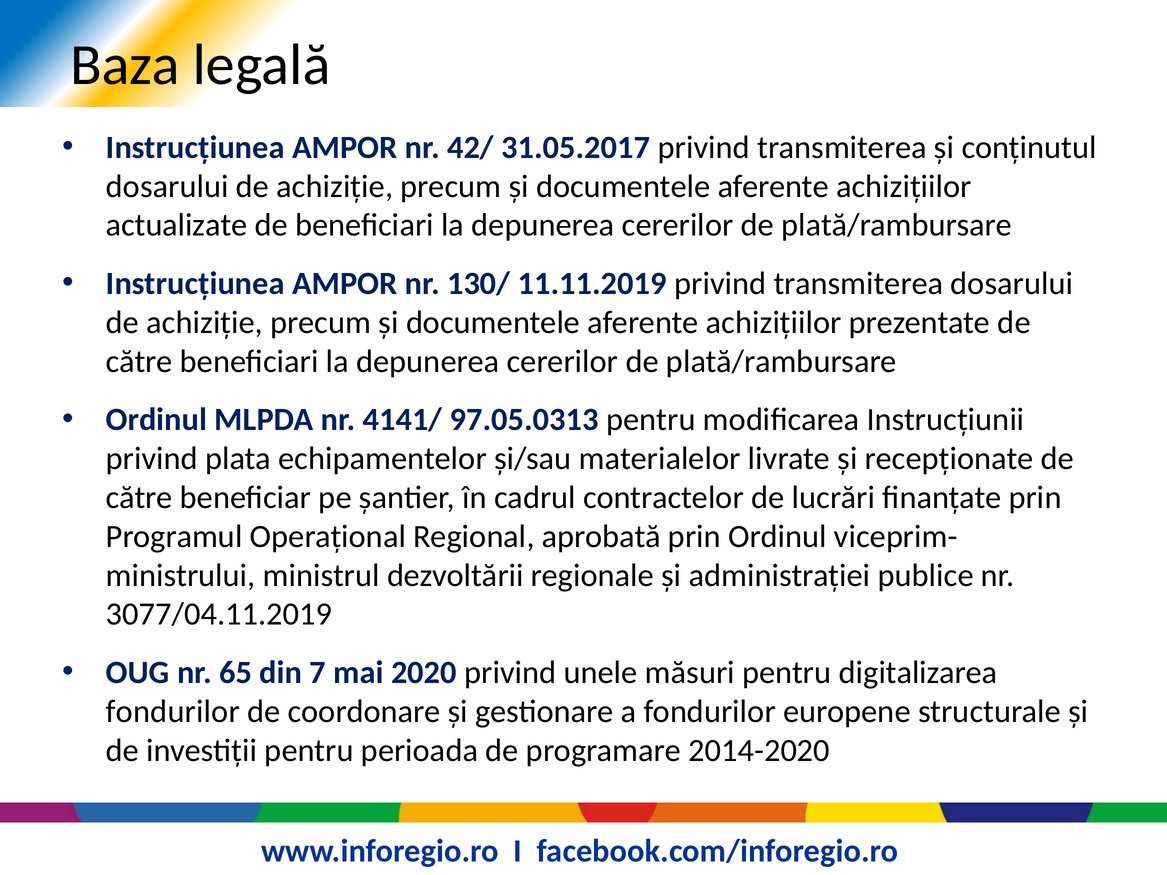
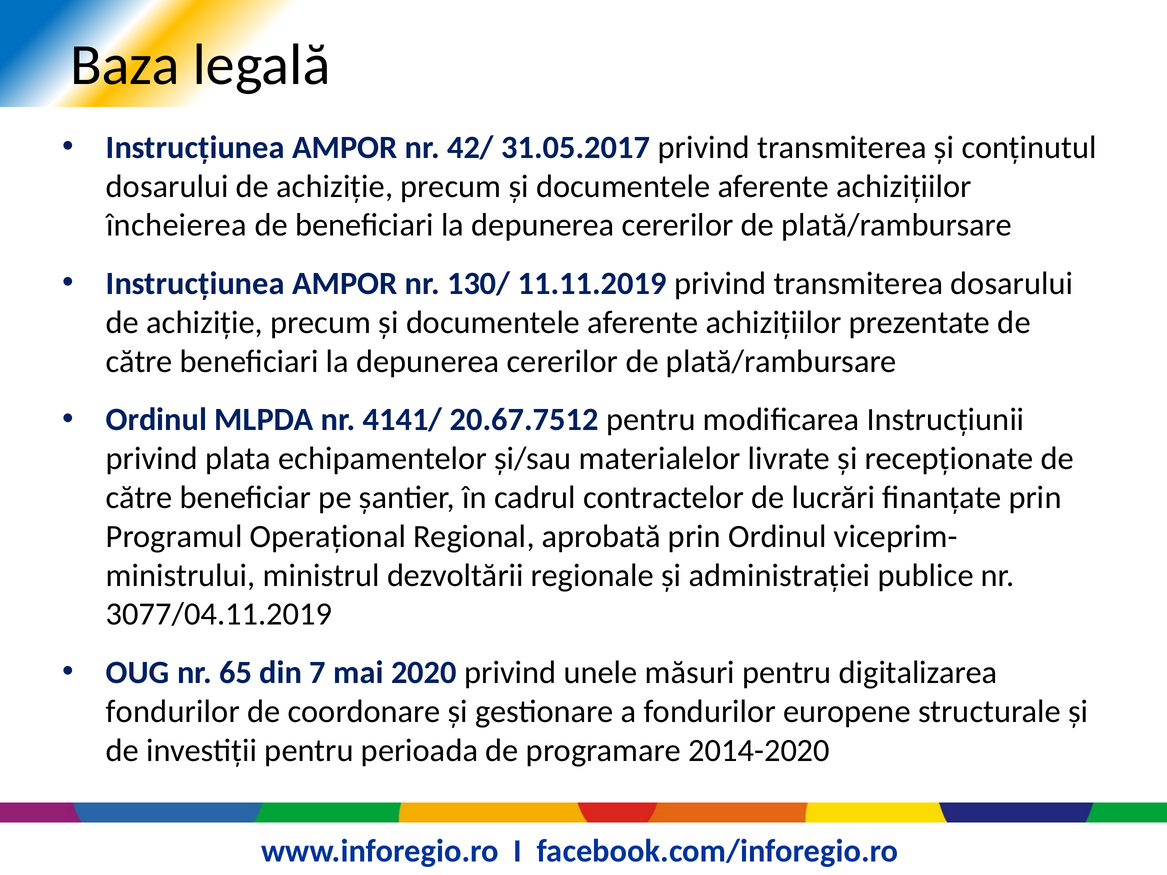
actualizate: actualizate -> încheierea (176, 225)
97.05.0313: 97.05.0313 -> 20.67.7512 (524, 420)
